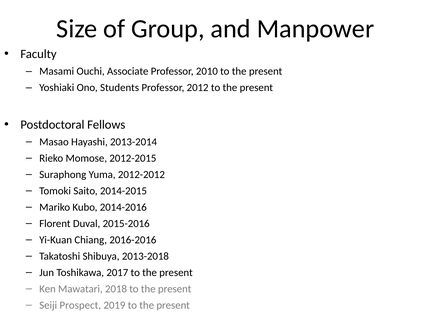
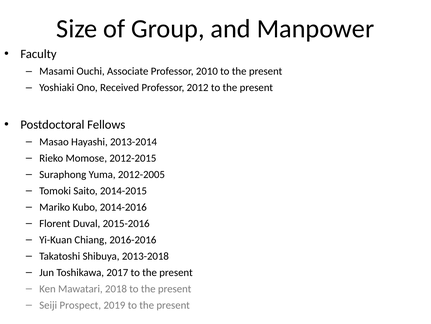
Students: Students -> Received (120, 87)
2012-2012: 2012-2012 -> 2012-2005 (141, 174)
